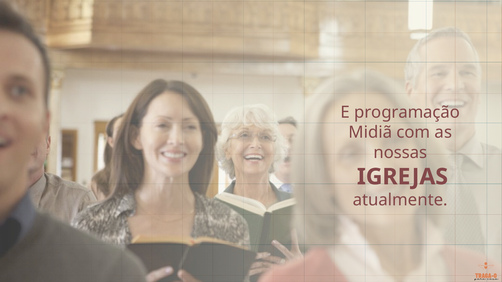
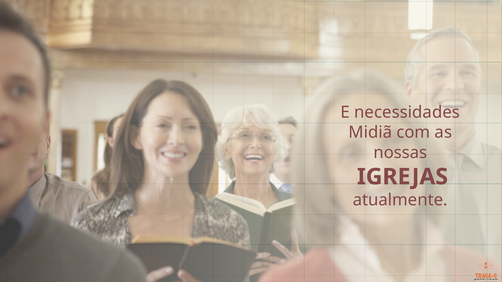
programação: programação -> necessidades (407, 113)
